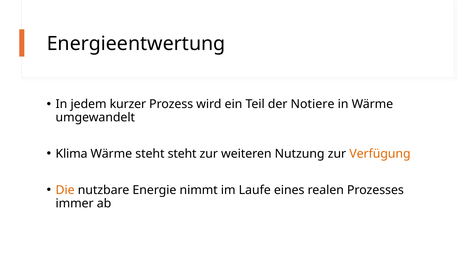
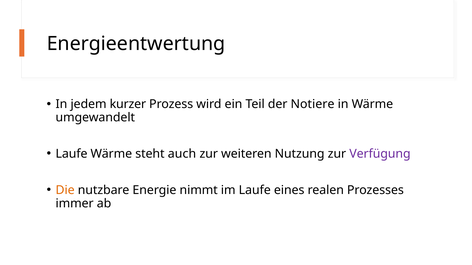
Klima: Klima -> Laufe (72, 154)
steht steht: steht -> auch (182, 154)
Verfügung colour: orange -> purple (380, 154)
